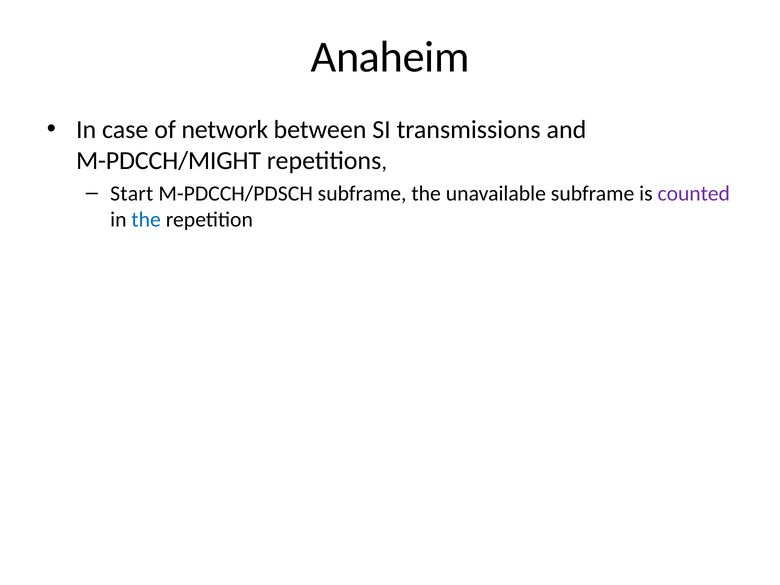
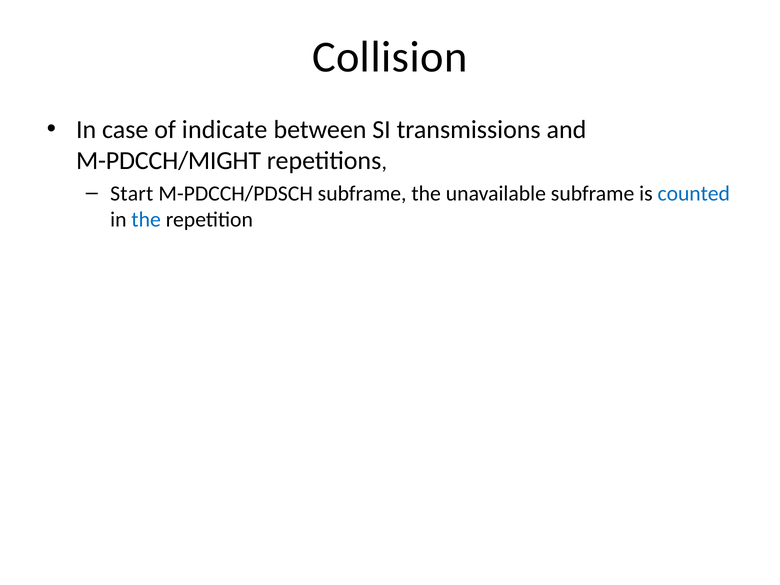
Anaheim: Anaheim -> Collision (390, 57)
network: network -> indicate (225, 130)
counted colour: purple -> blue (694, 193)
